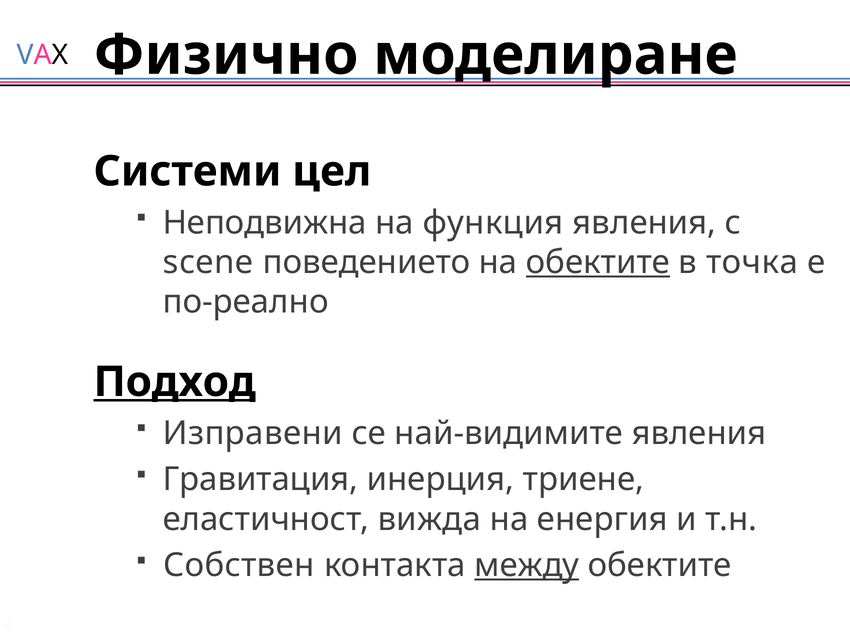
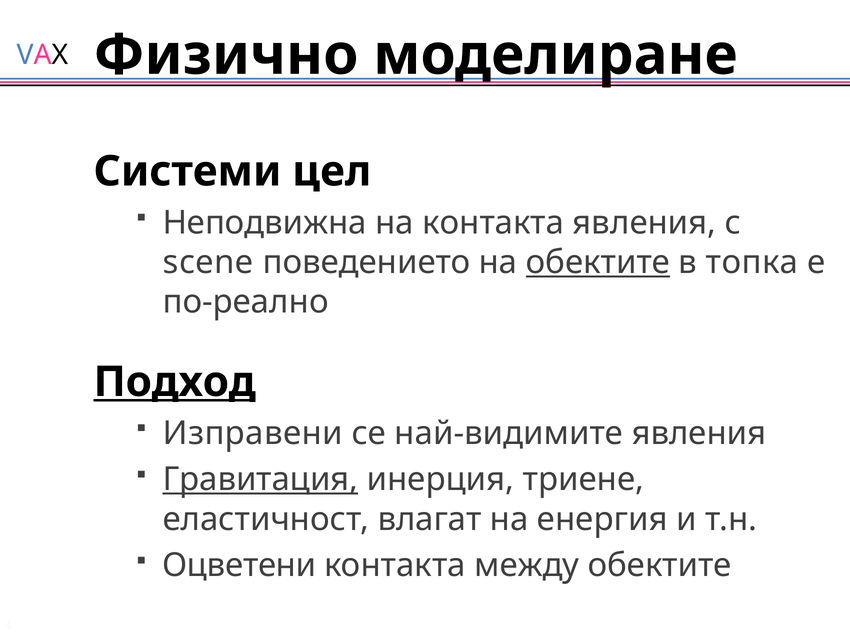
на функция: функция -> контакта (493, 223)
точка: точка -> топка (752, 263)
Гравитация underline: none -> present (260, 480)
вижда: вижда -> влагат (430, 520)
Собствен: Собствен -> Оцветени (239, 566)
между underline: present -> none (527, 566)
